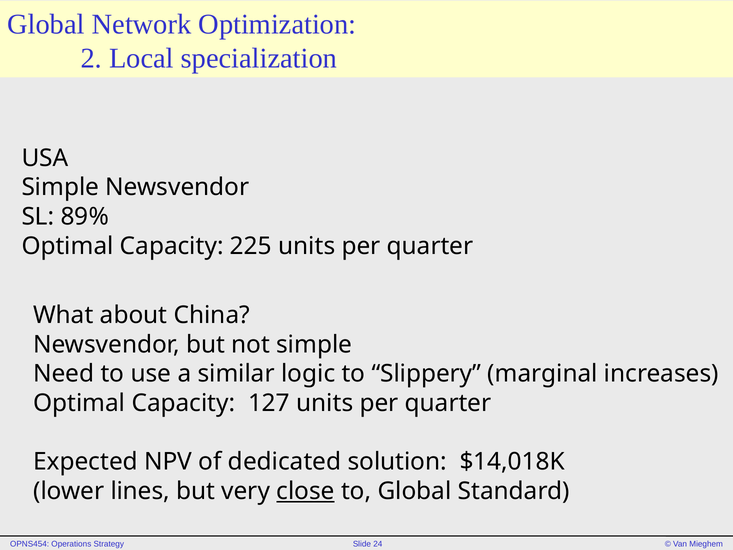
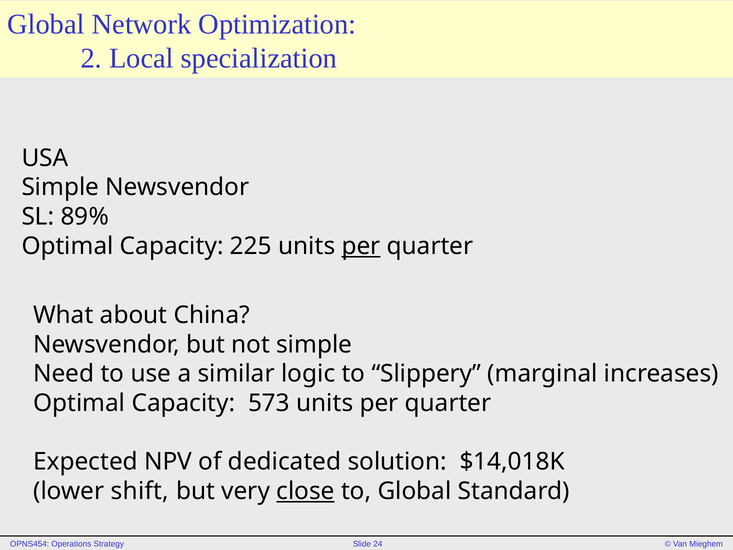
per underline: none -> present (361, 246)
127: 127 -> 573 (269, 403)
lines: lines -> shift (140, 491)
